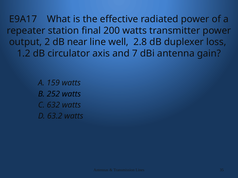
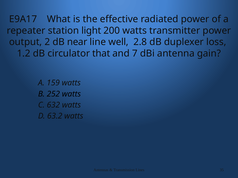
final: final -> light (91, 31)
axis: axis -> that (101, 54)
